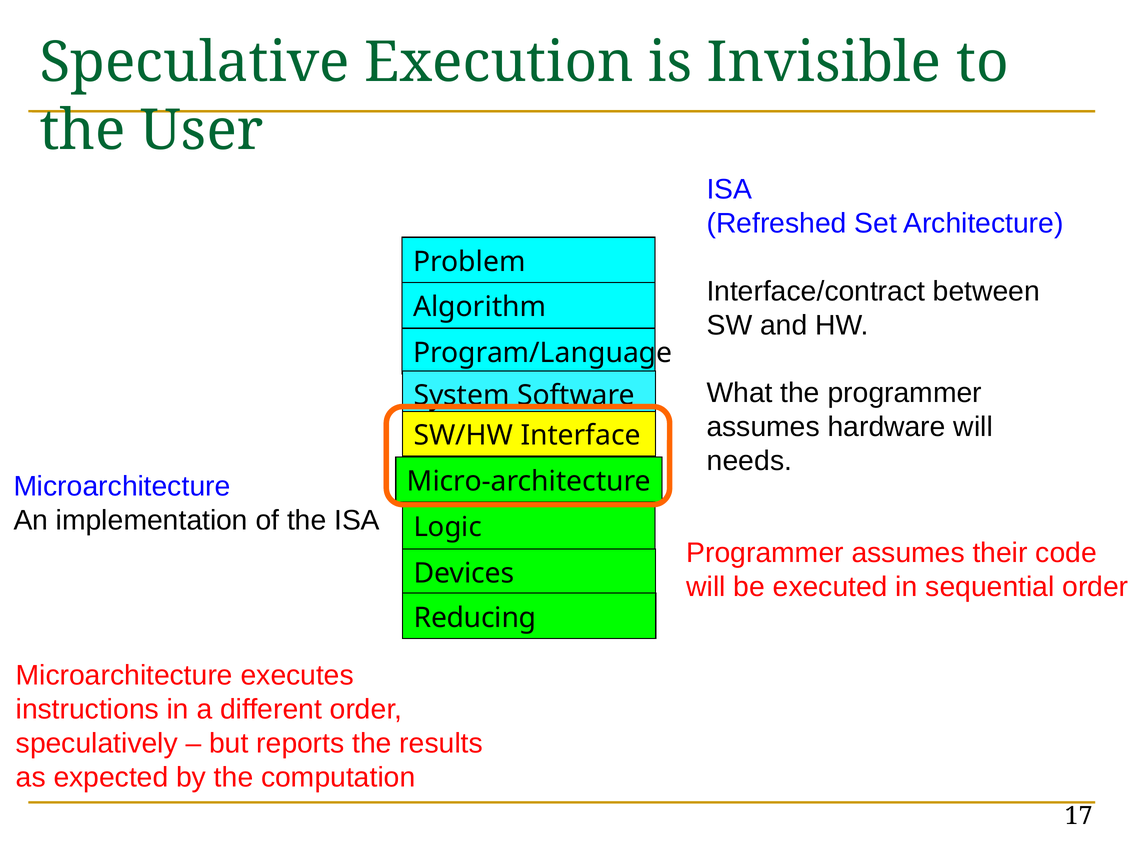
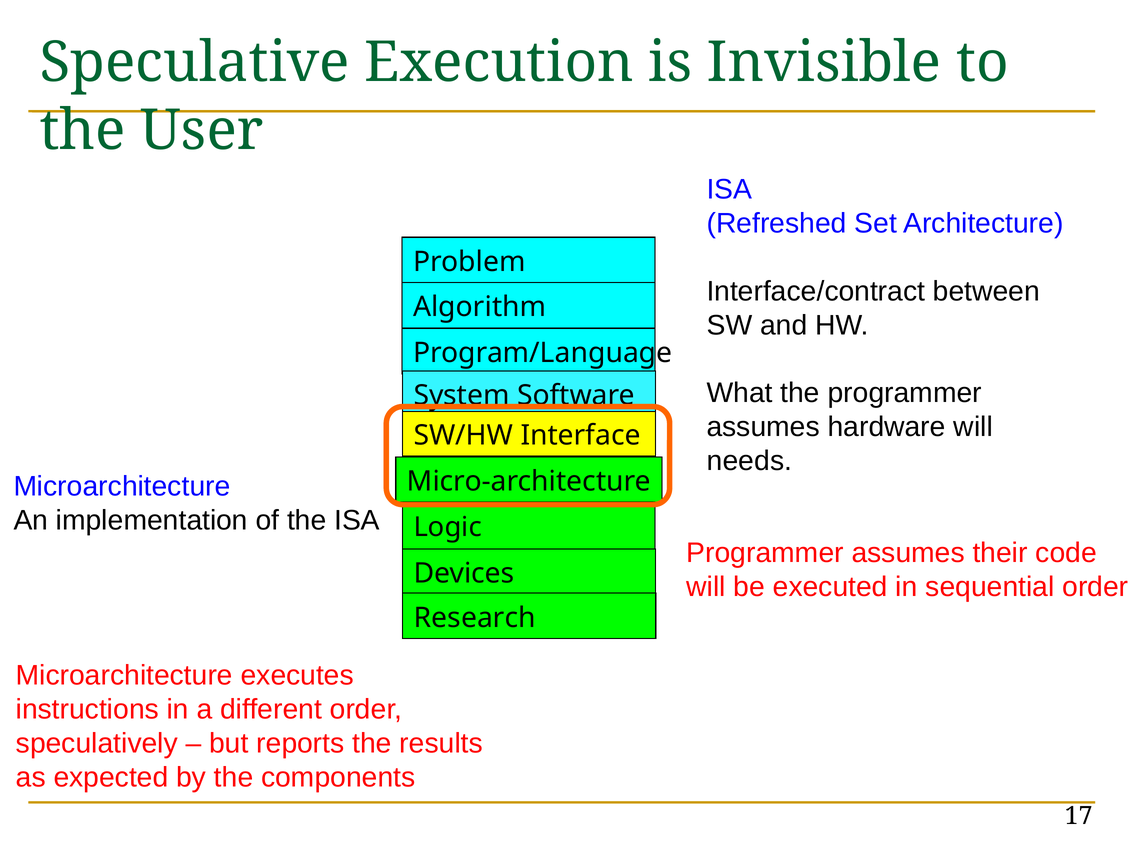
Reducing: Reducing -> Research (475, 618)
computation: computation -> components (338, 778)
